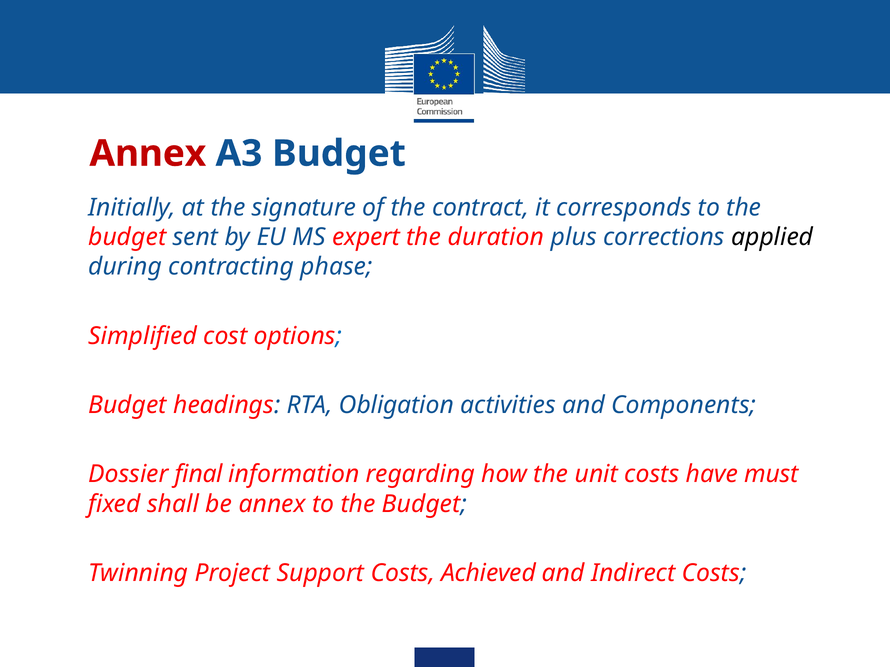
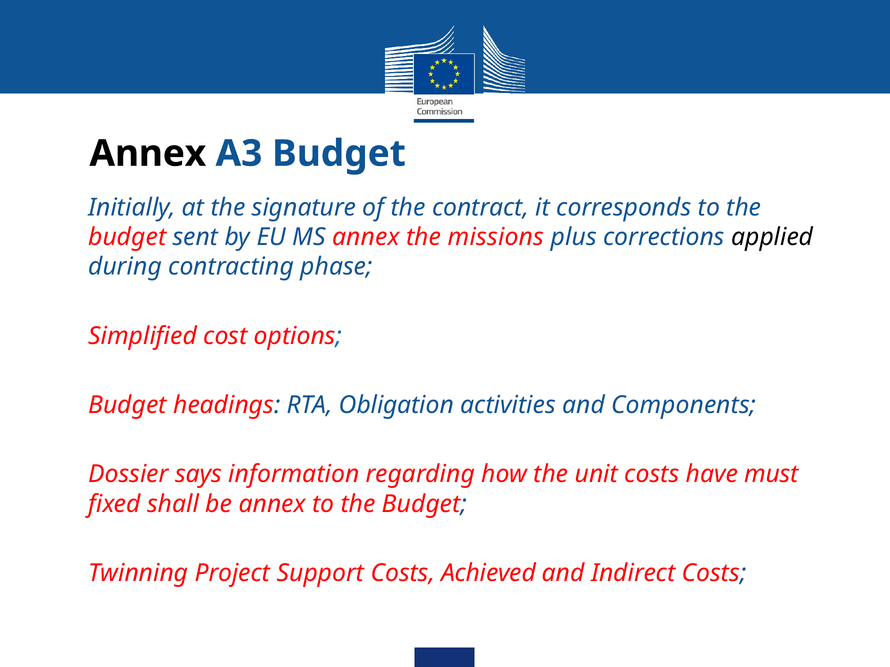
Annex colour: red -> black (148, 154)
MS expert: expert -> annex (366, 237)
duration: duration -> missions (496, 237)
final: final -> says (199, 475)
